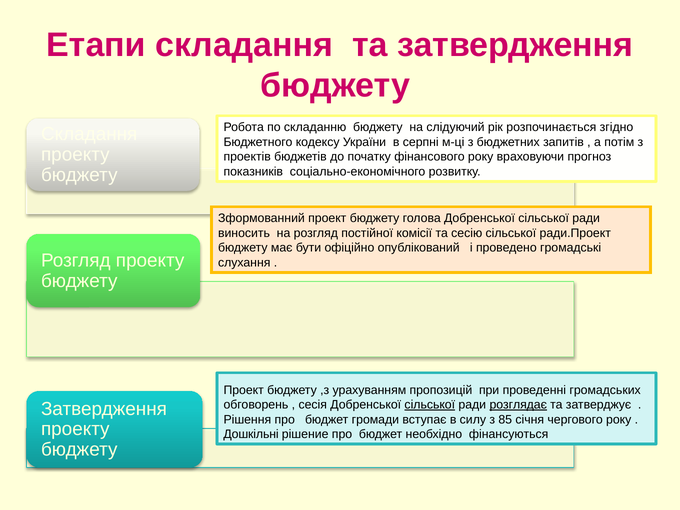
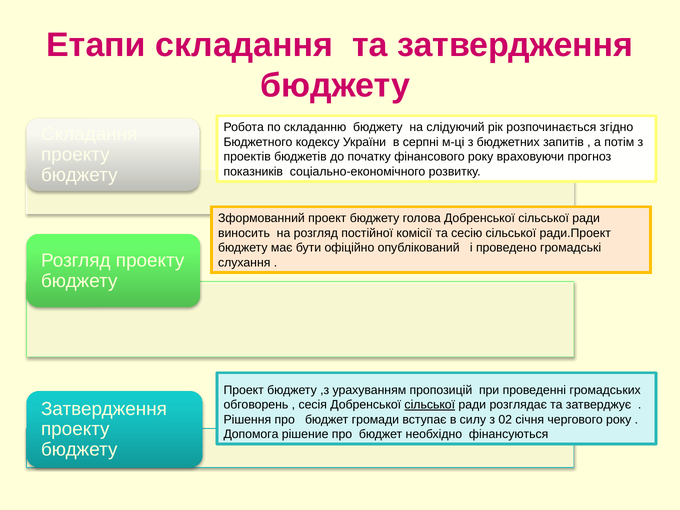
розглядає underline: present -> none (518, 405)
85: 85 -> 02 (505, 420)
Дошкільні: Дошкільні -> Допомога (251, 434)
